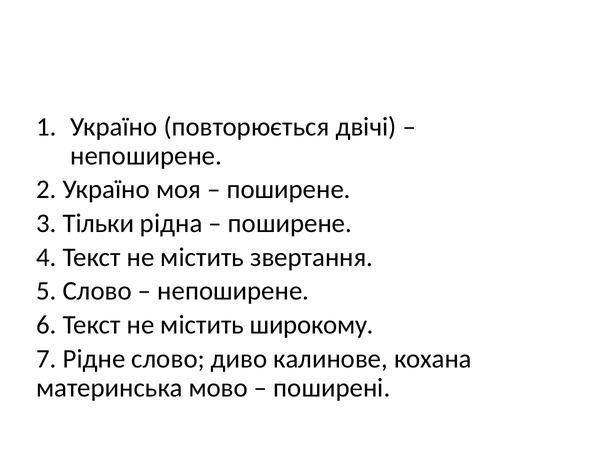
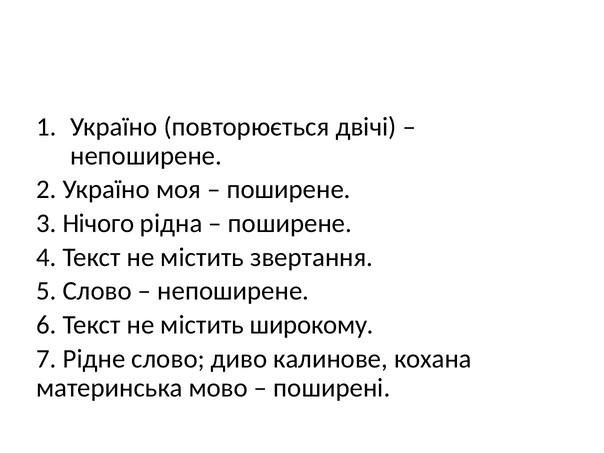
Тільки: Тільки -> Нічого (98, 223)
